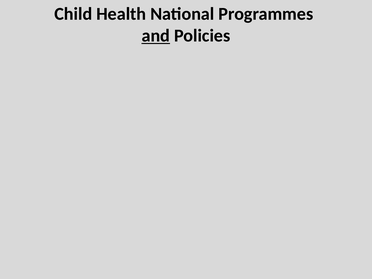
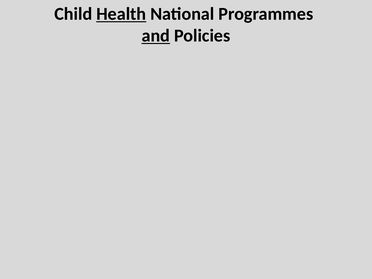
Health underline: none -> present (121, 14)
